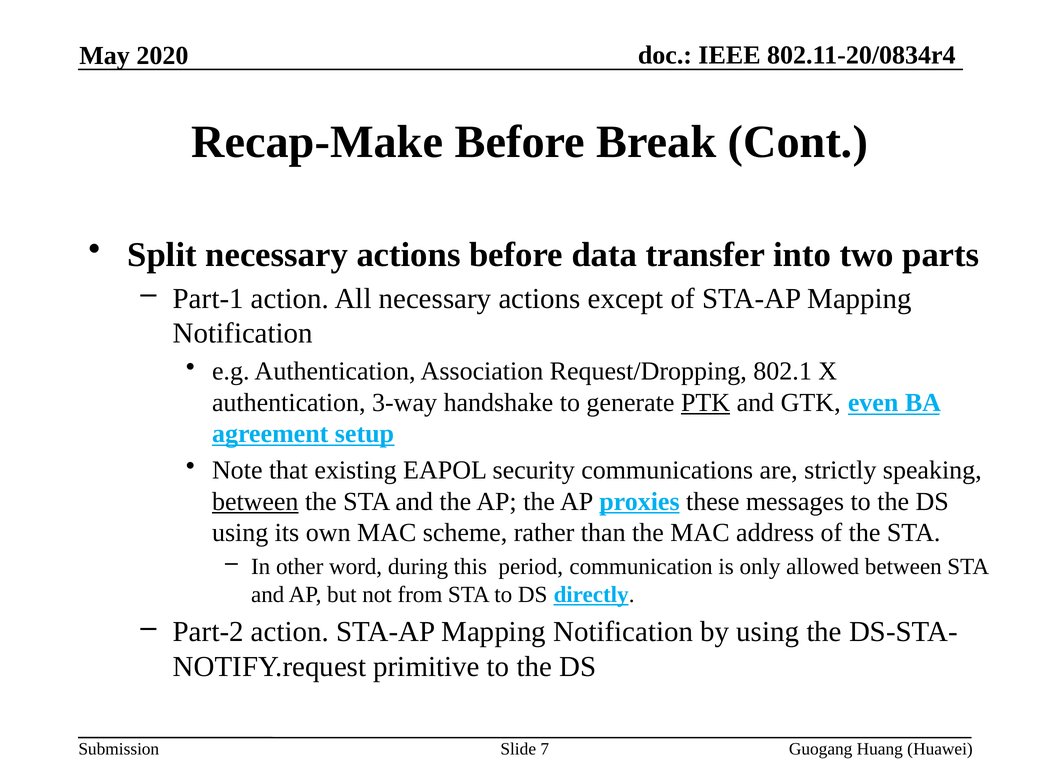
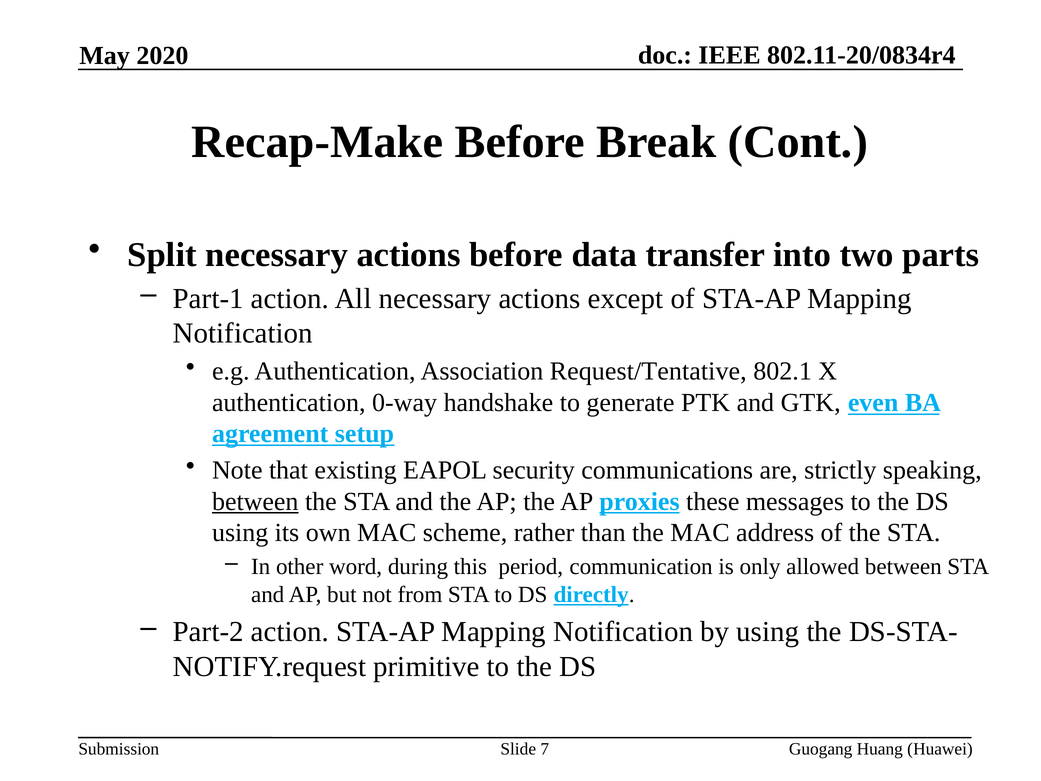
Request/Dropping: Request/Dropping -> Request/Tentative (648, 371)
3-way: 3-way -> 0-way (405, 402)
PTK underline: present -> none (706, 402)
